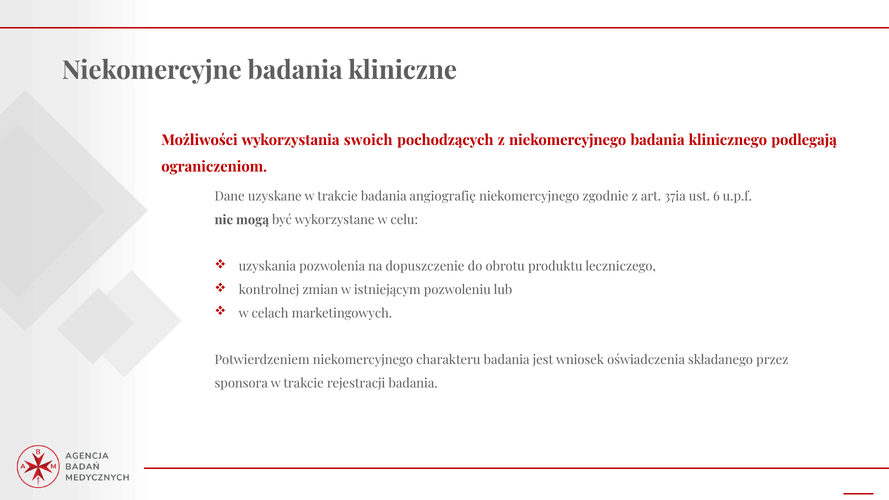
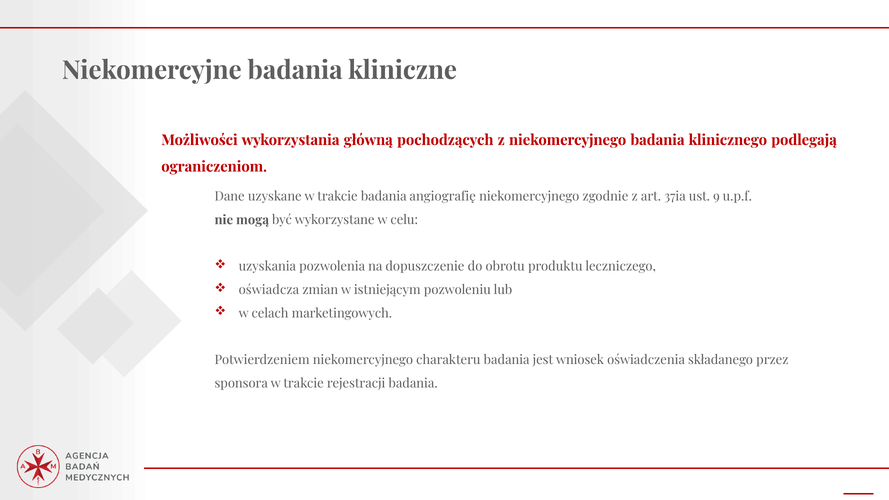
swoich: swoich -> główną (368, 140)
6: 6 -> 9 (716, 197)
kontrolnej: kontrolnej -> oświadcza (269, 290)
